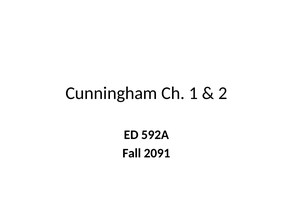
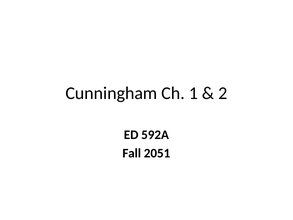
2091: 2091 -> 2051 (157, 153)
